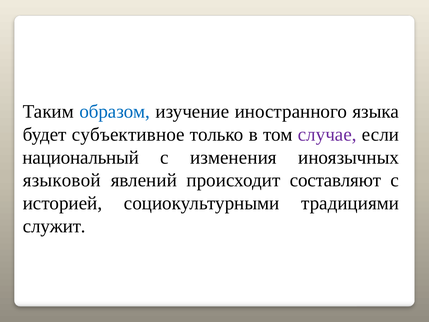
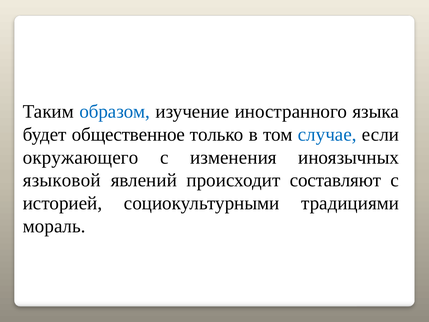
субъективное: субъективное -> общественное (128, 134)
случае colour: purple -> blue (327, 134)
национальный: национальный -> окружающего (81, 157)
служит: служит -> мораль (54, 226)
